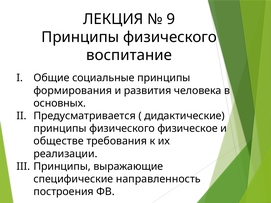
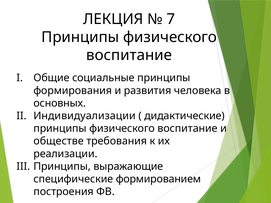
9: 9 -> 7 (171, 19)
Предусматривается: Предусматривается -> Индивидуализации (85, 116)
физическое: физическое -> воспитание (188, 129)
направленность: направленность -> формированием (158, 179)
